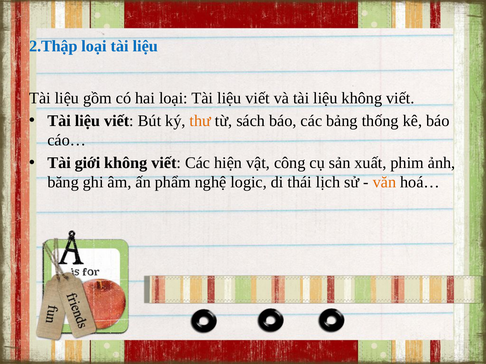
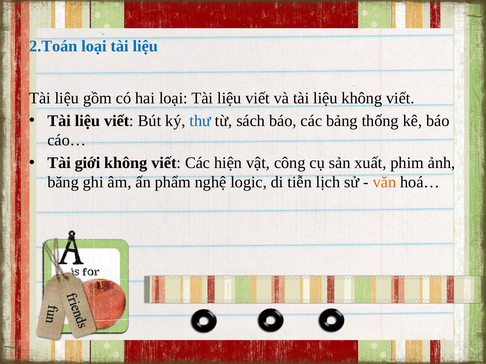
2.Thập: 2.Thập -> 2.Toán (53, 46)
thư colour: orange -> blue (200, 121)
thái: thái -> tiễn (300, 183)
